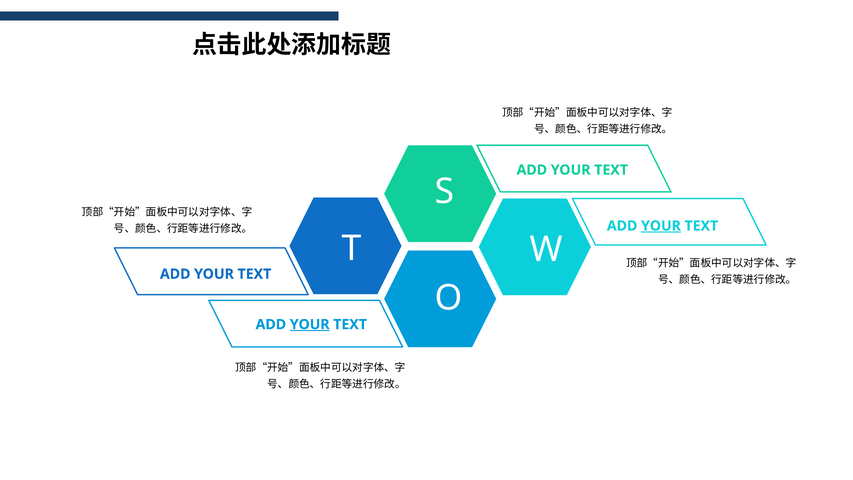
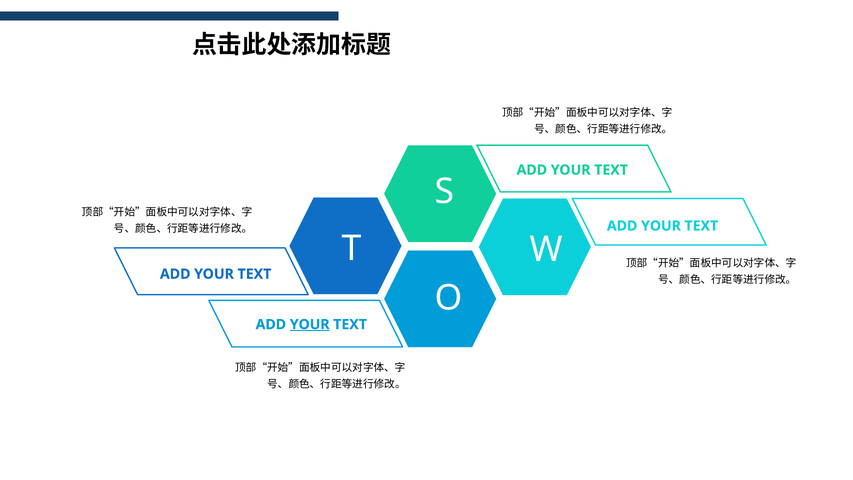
YOUR underline: present -> none (661, 226)
